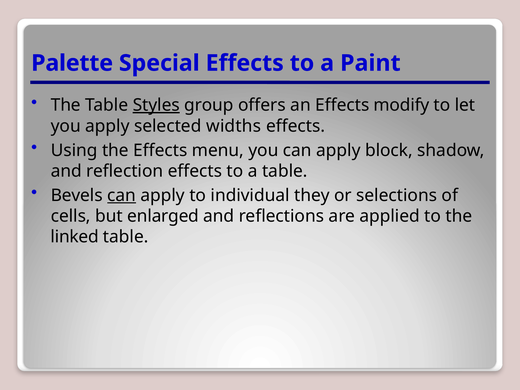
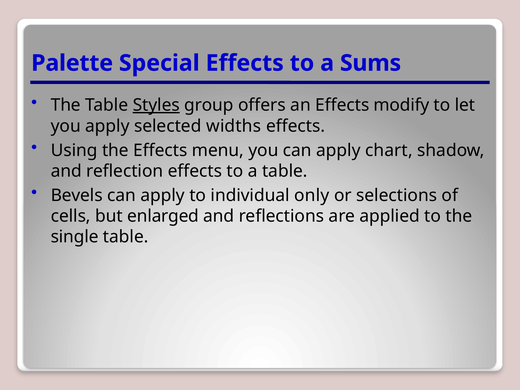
Paint: Paint -> Sums (371, 63)
block: block -> chart (389, 150)
can underline: present -> none (122, 195)
they: they -> only (312, 195)
linked: linked -> single (75, 237)
